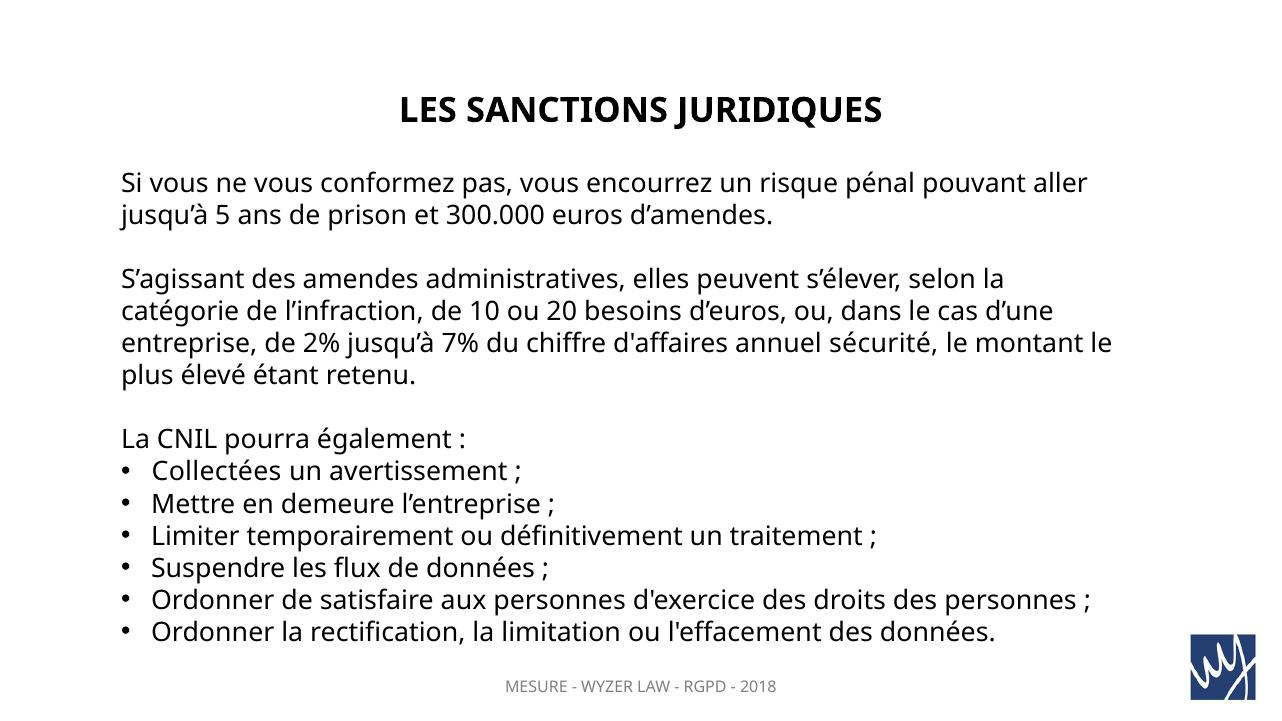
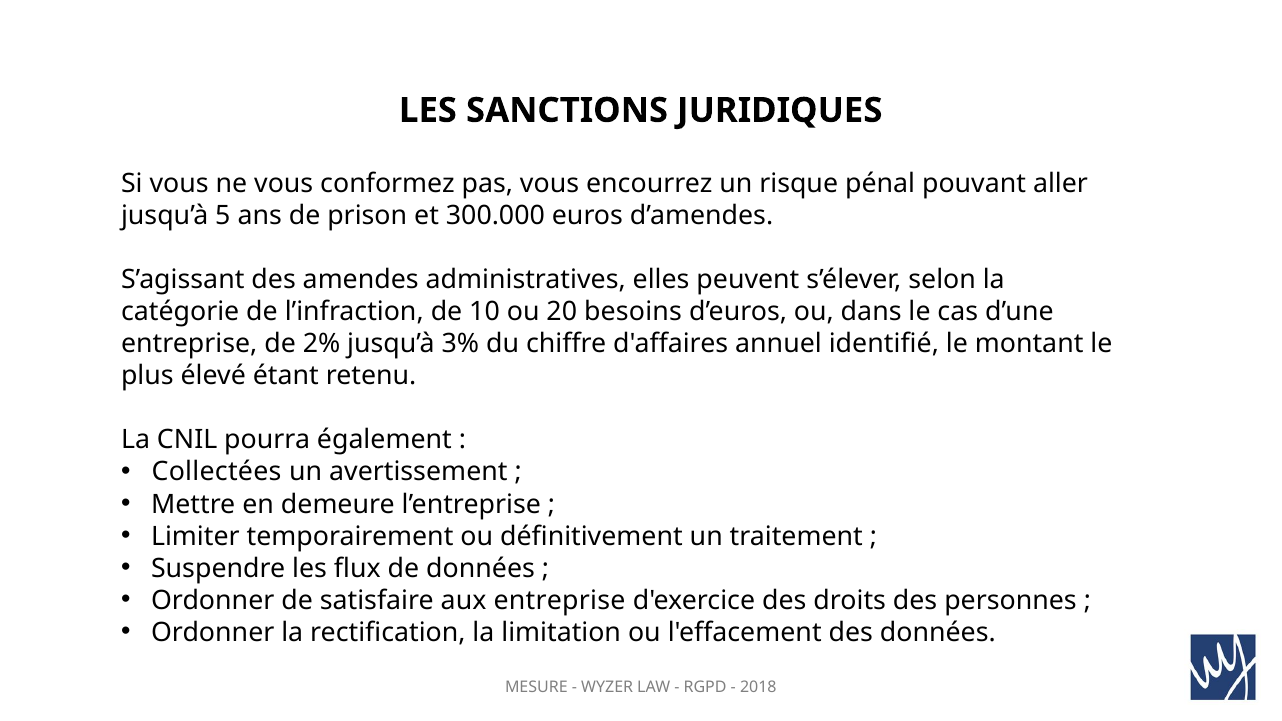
7%: 7% -> 3% (460, 344)
sécurité: sécurité -> identifié (884, 344)
aux personnes: personnes -> entreprise (560, 600)
